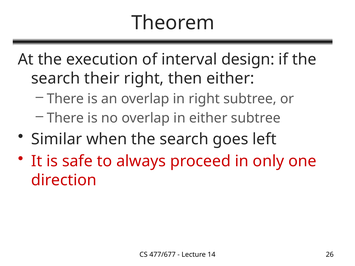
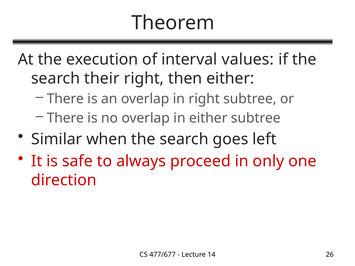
design: design -> values (248, 59)
